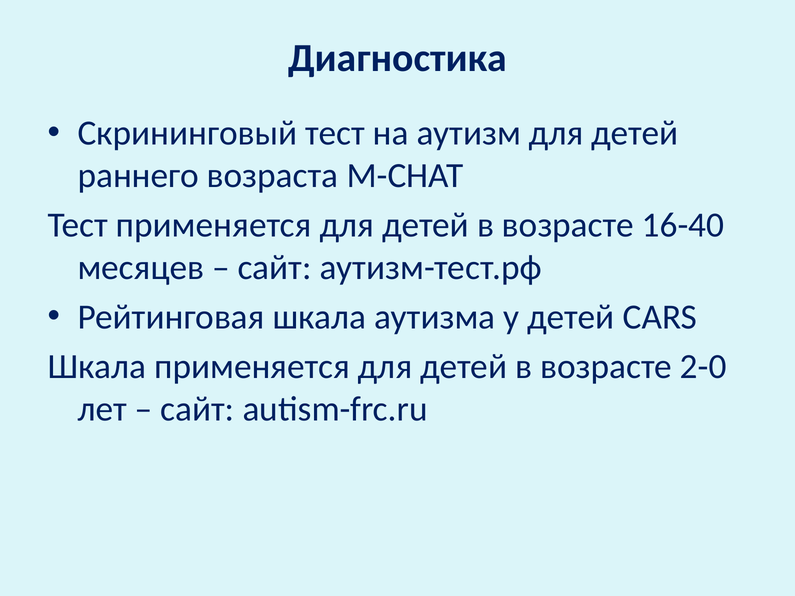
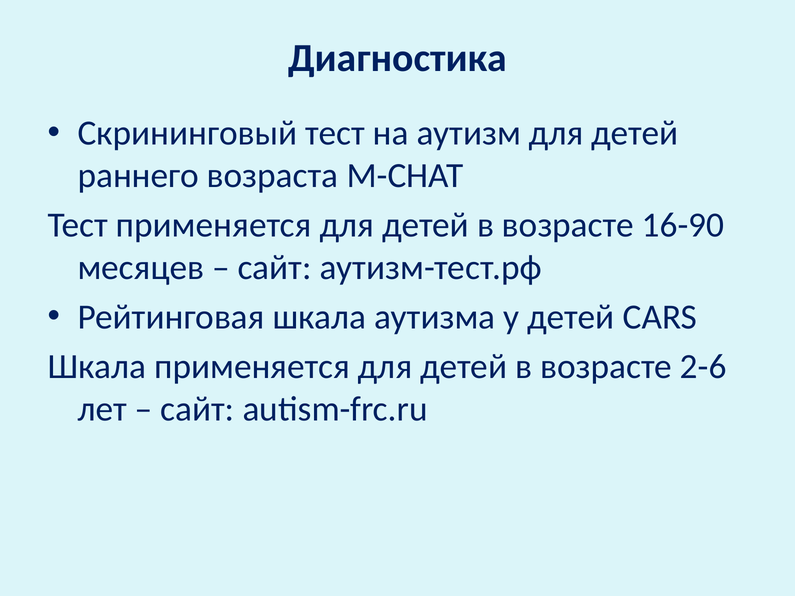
16-40: 16-40 -> 16-90 (683, 225)
2-0: 2-0 -> 2-6 (703, 367)
